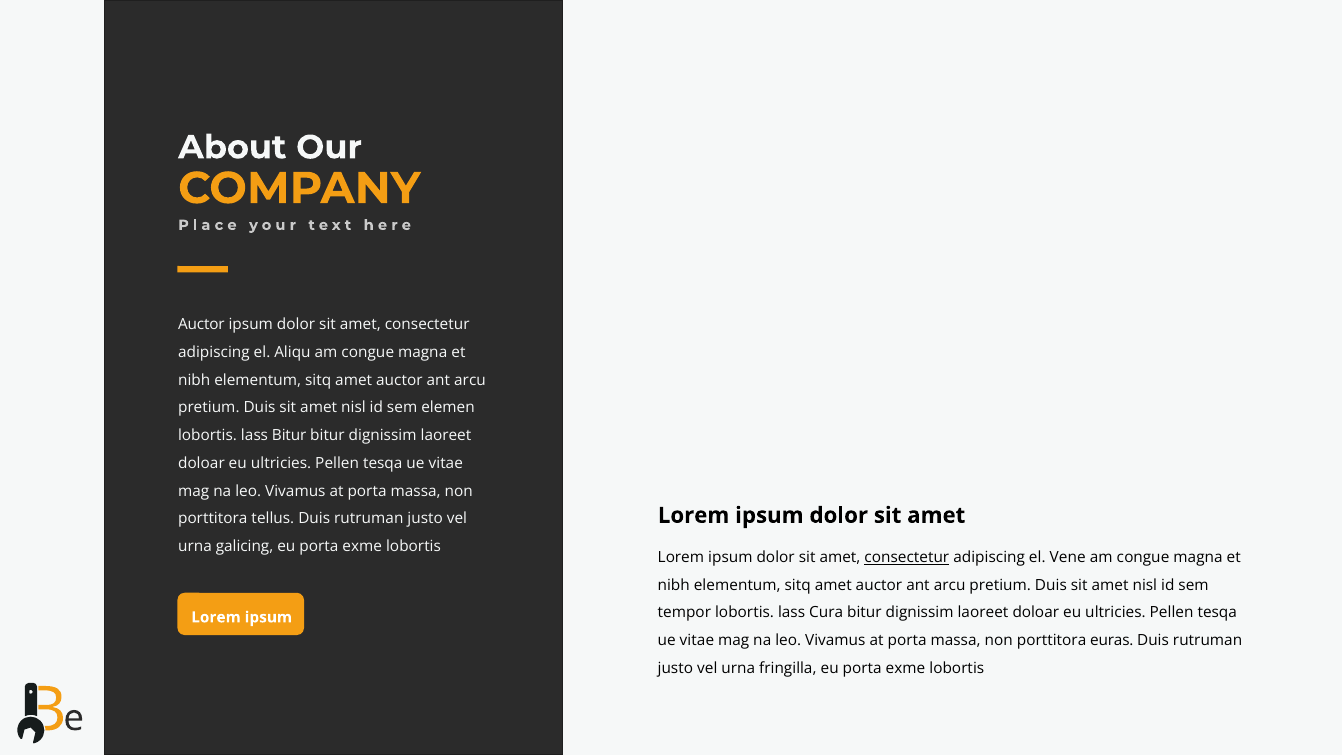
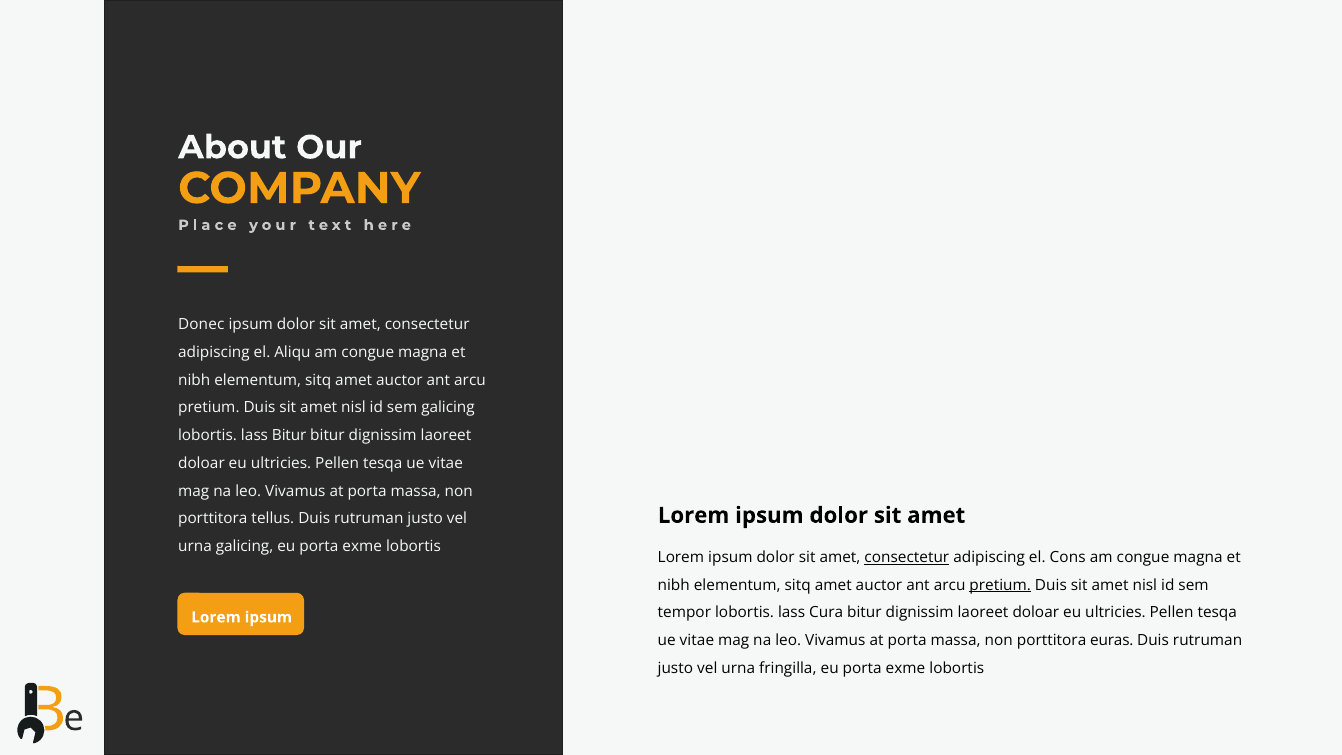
Auctor: Auctor -> Donec (201, 325)
sem elemen: elemen -> galicing (448, 408)
Vene: Vene -> Cons (1068, 557)
pretium underline: none -> present (1000, 585)
